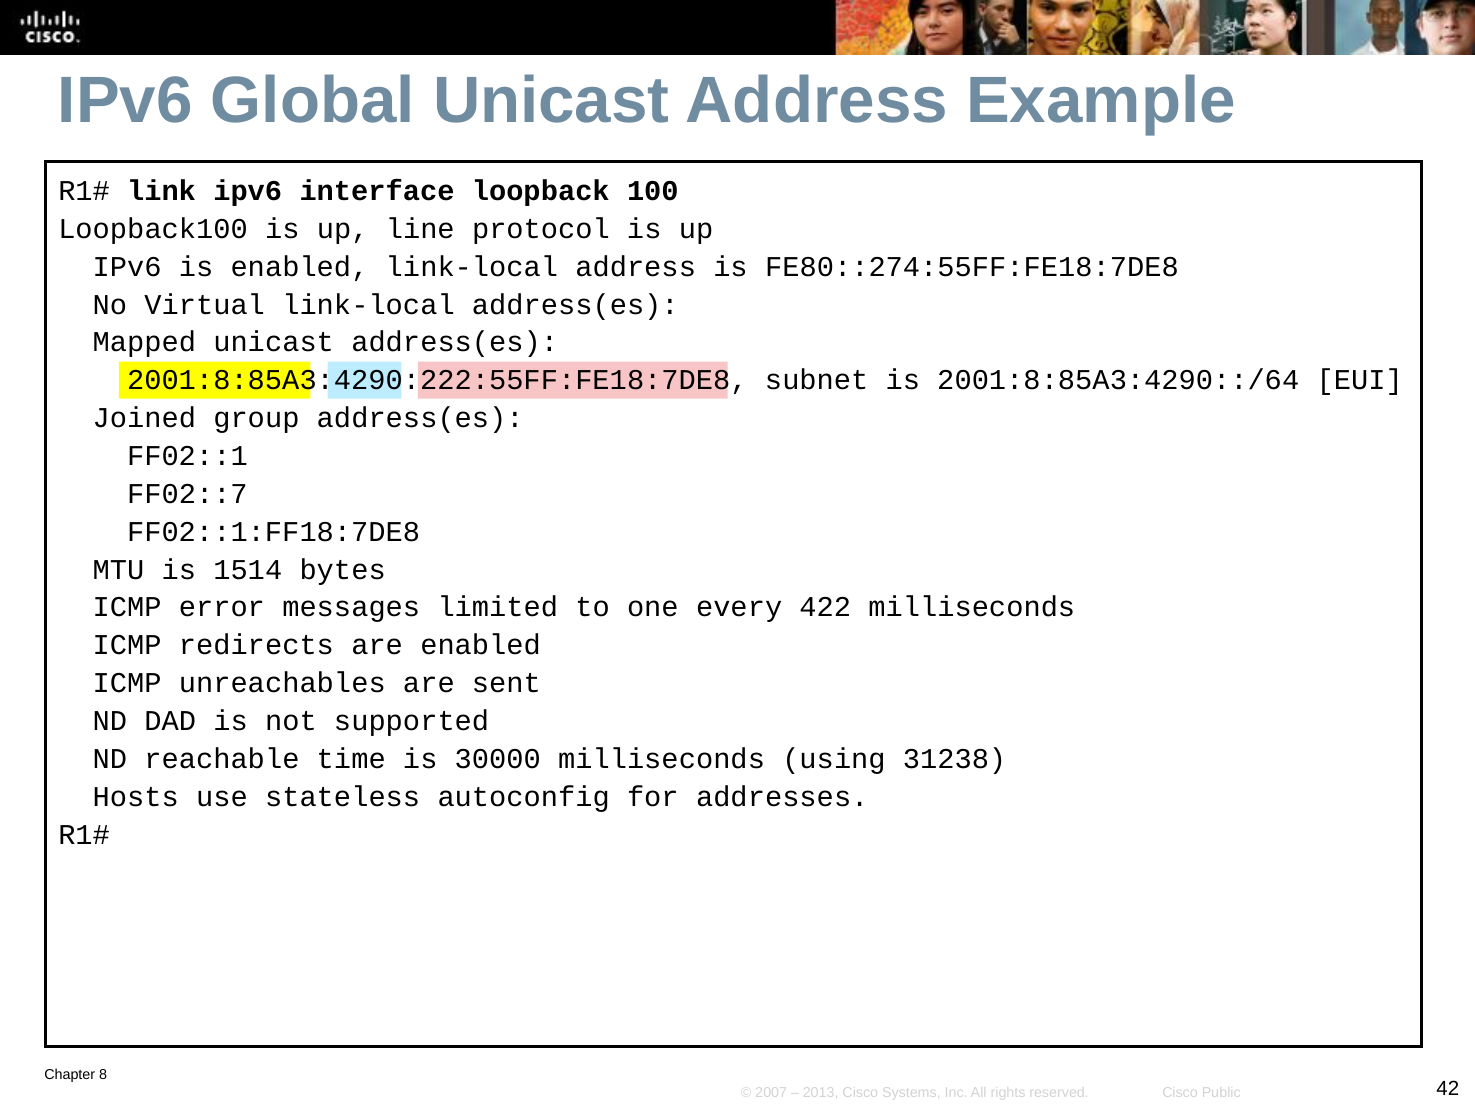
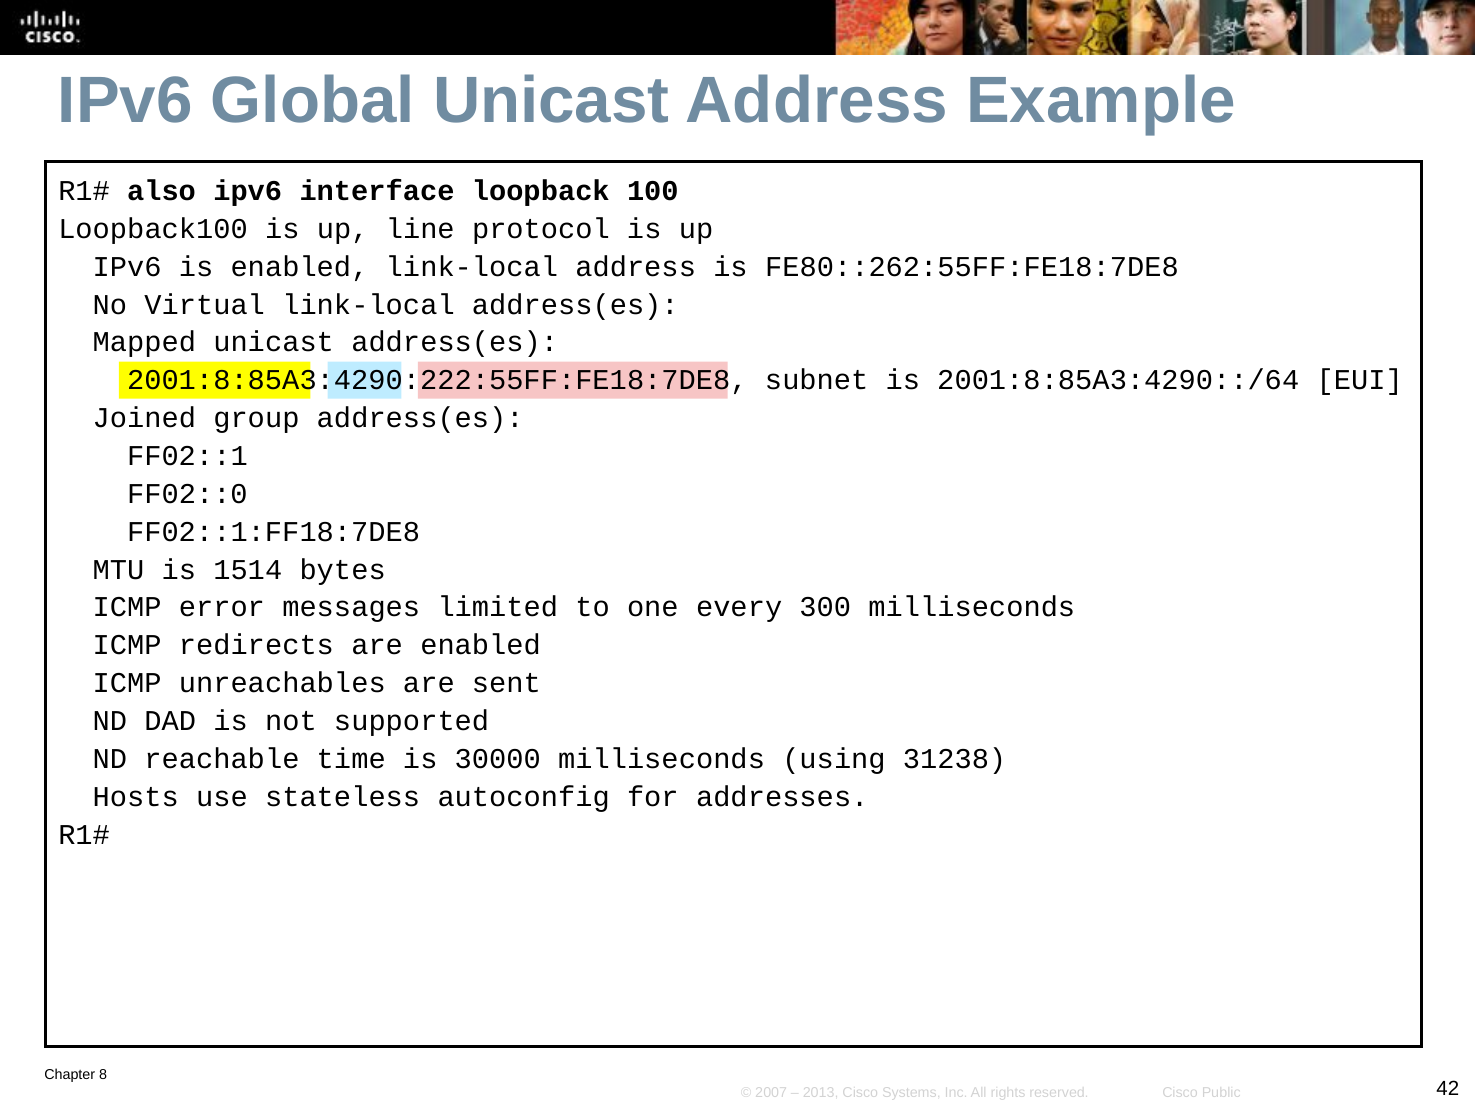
link: link -> also (162, 191)
FE80::274:55FF:FE18:7DE8: FE80::274:55FF:FE18:7DE8 -> FE80::262:55FF:FE18:7DE8 (972, 267)
FF02::7: FF02::7 -> FF02::0 (187, 494)
422: 422 -> 300 (825, 608)
